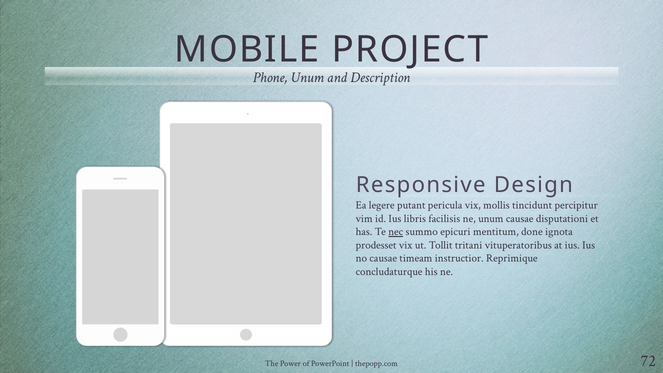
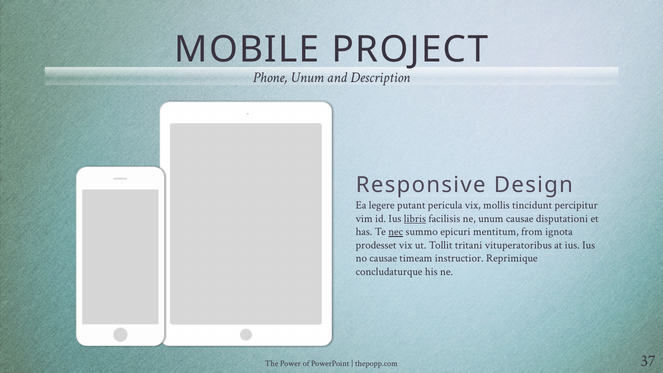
libris underline: none -> present (415, 218)
done: done -> from (532, 232)
72: 72 -> 37 (648, 361)
